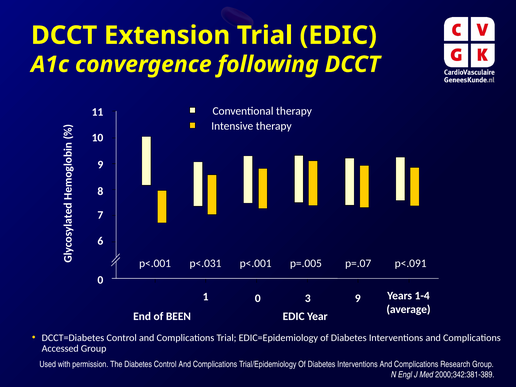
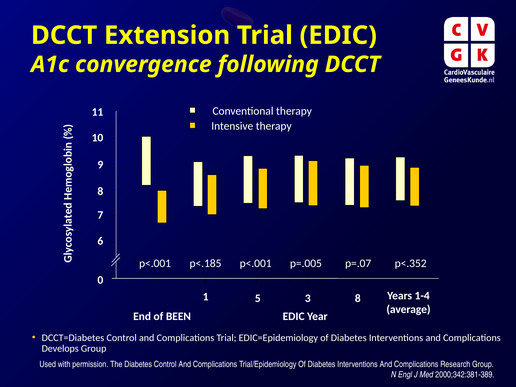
p<.031: p<.031 -> p<.185 (205, 264)
p<.091: p<.091 -> p<.352 (411, 264)
1 0: 0 -> 5 (258, 298)
3 9: 9 -> 8 (358, 298)
Accessed: Accessed -> Develops (60, 349)
